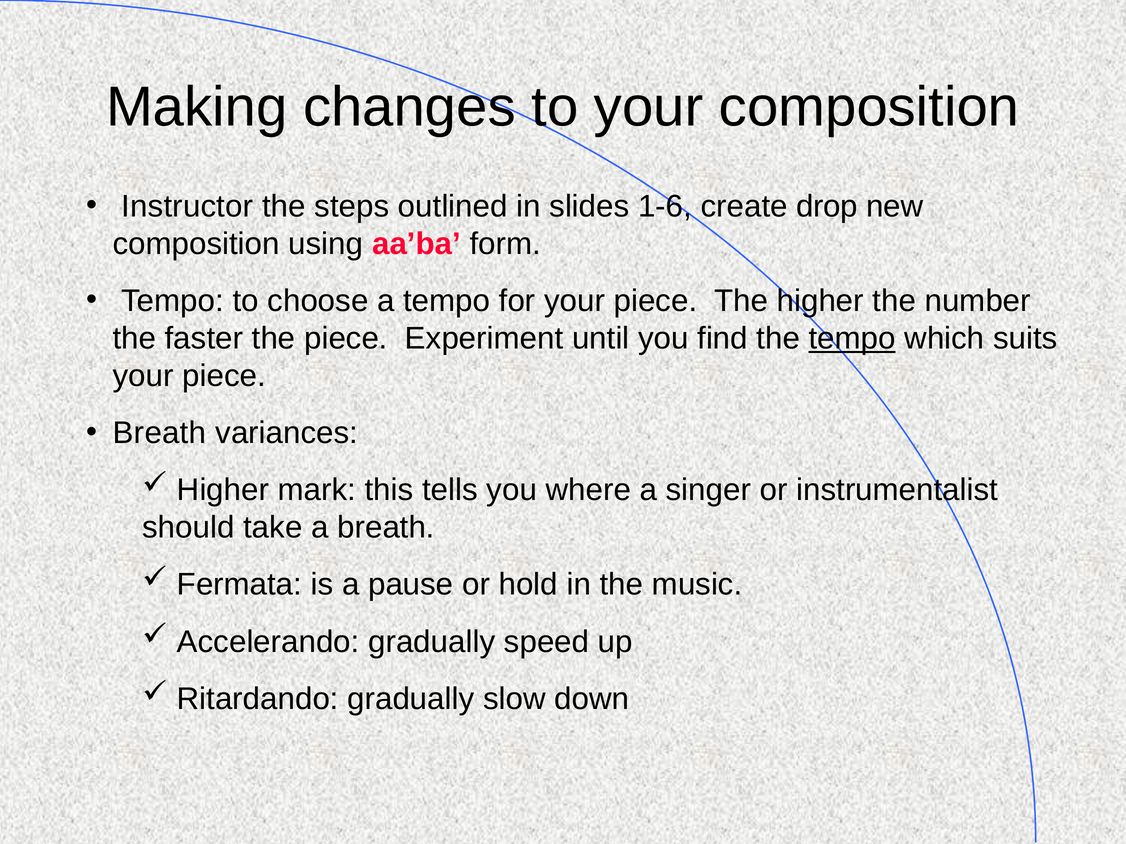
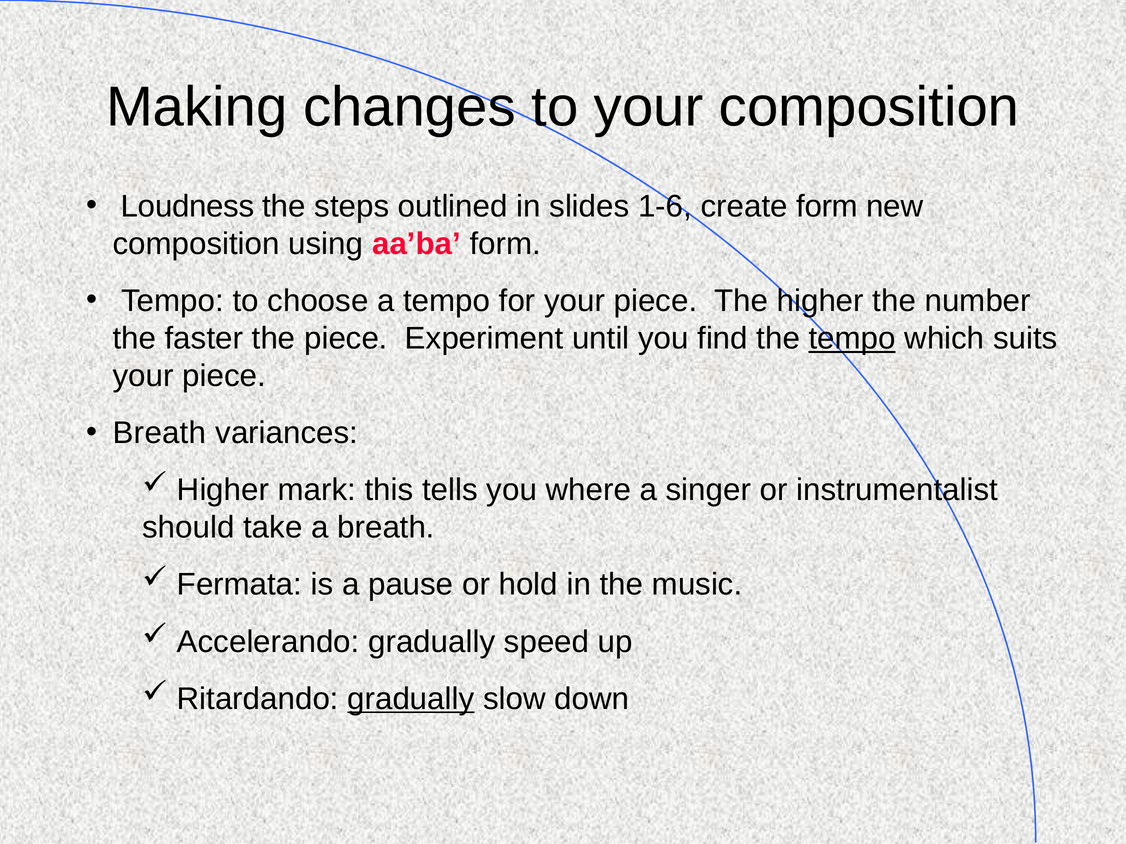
Instructor: Instructor -> Loudness (188, 206)
create drop: drop -> form (827, 206)
gradually underline: none -> present (411, 699)
